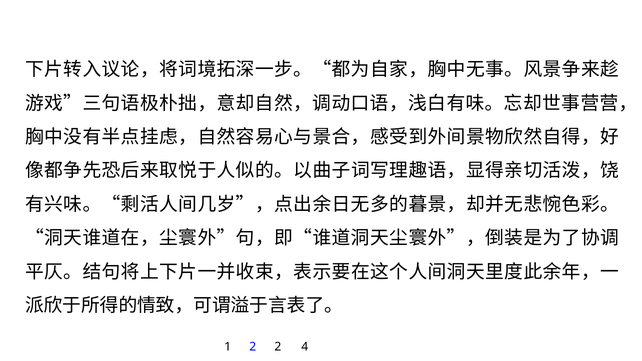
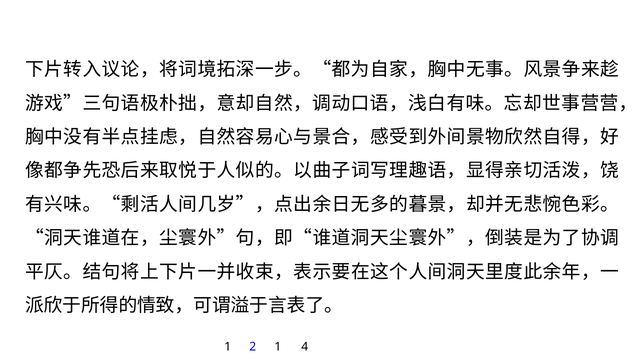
2 2: 2 -> 1 (278, 347)
